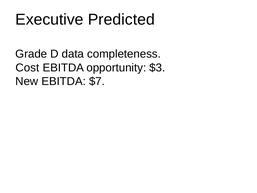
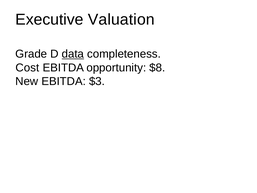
Predicted: Predicted -> Valuation (121, 20)
data underline: none -> present (73, 54)
$3: $3 -> $8 (157, 68)
$7: $7 -> $3 (97, 81)
